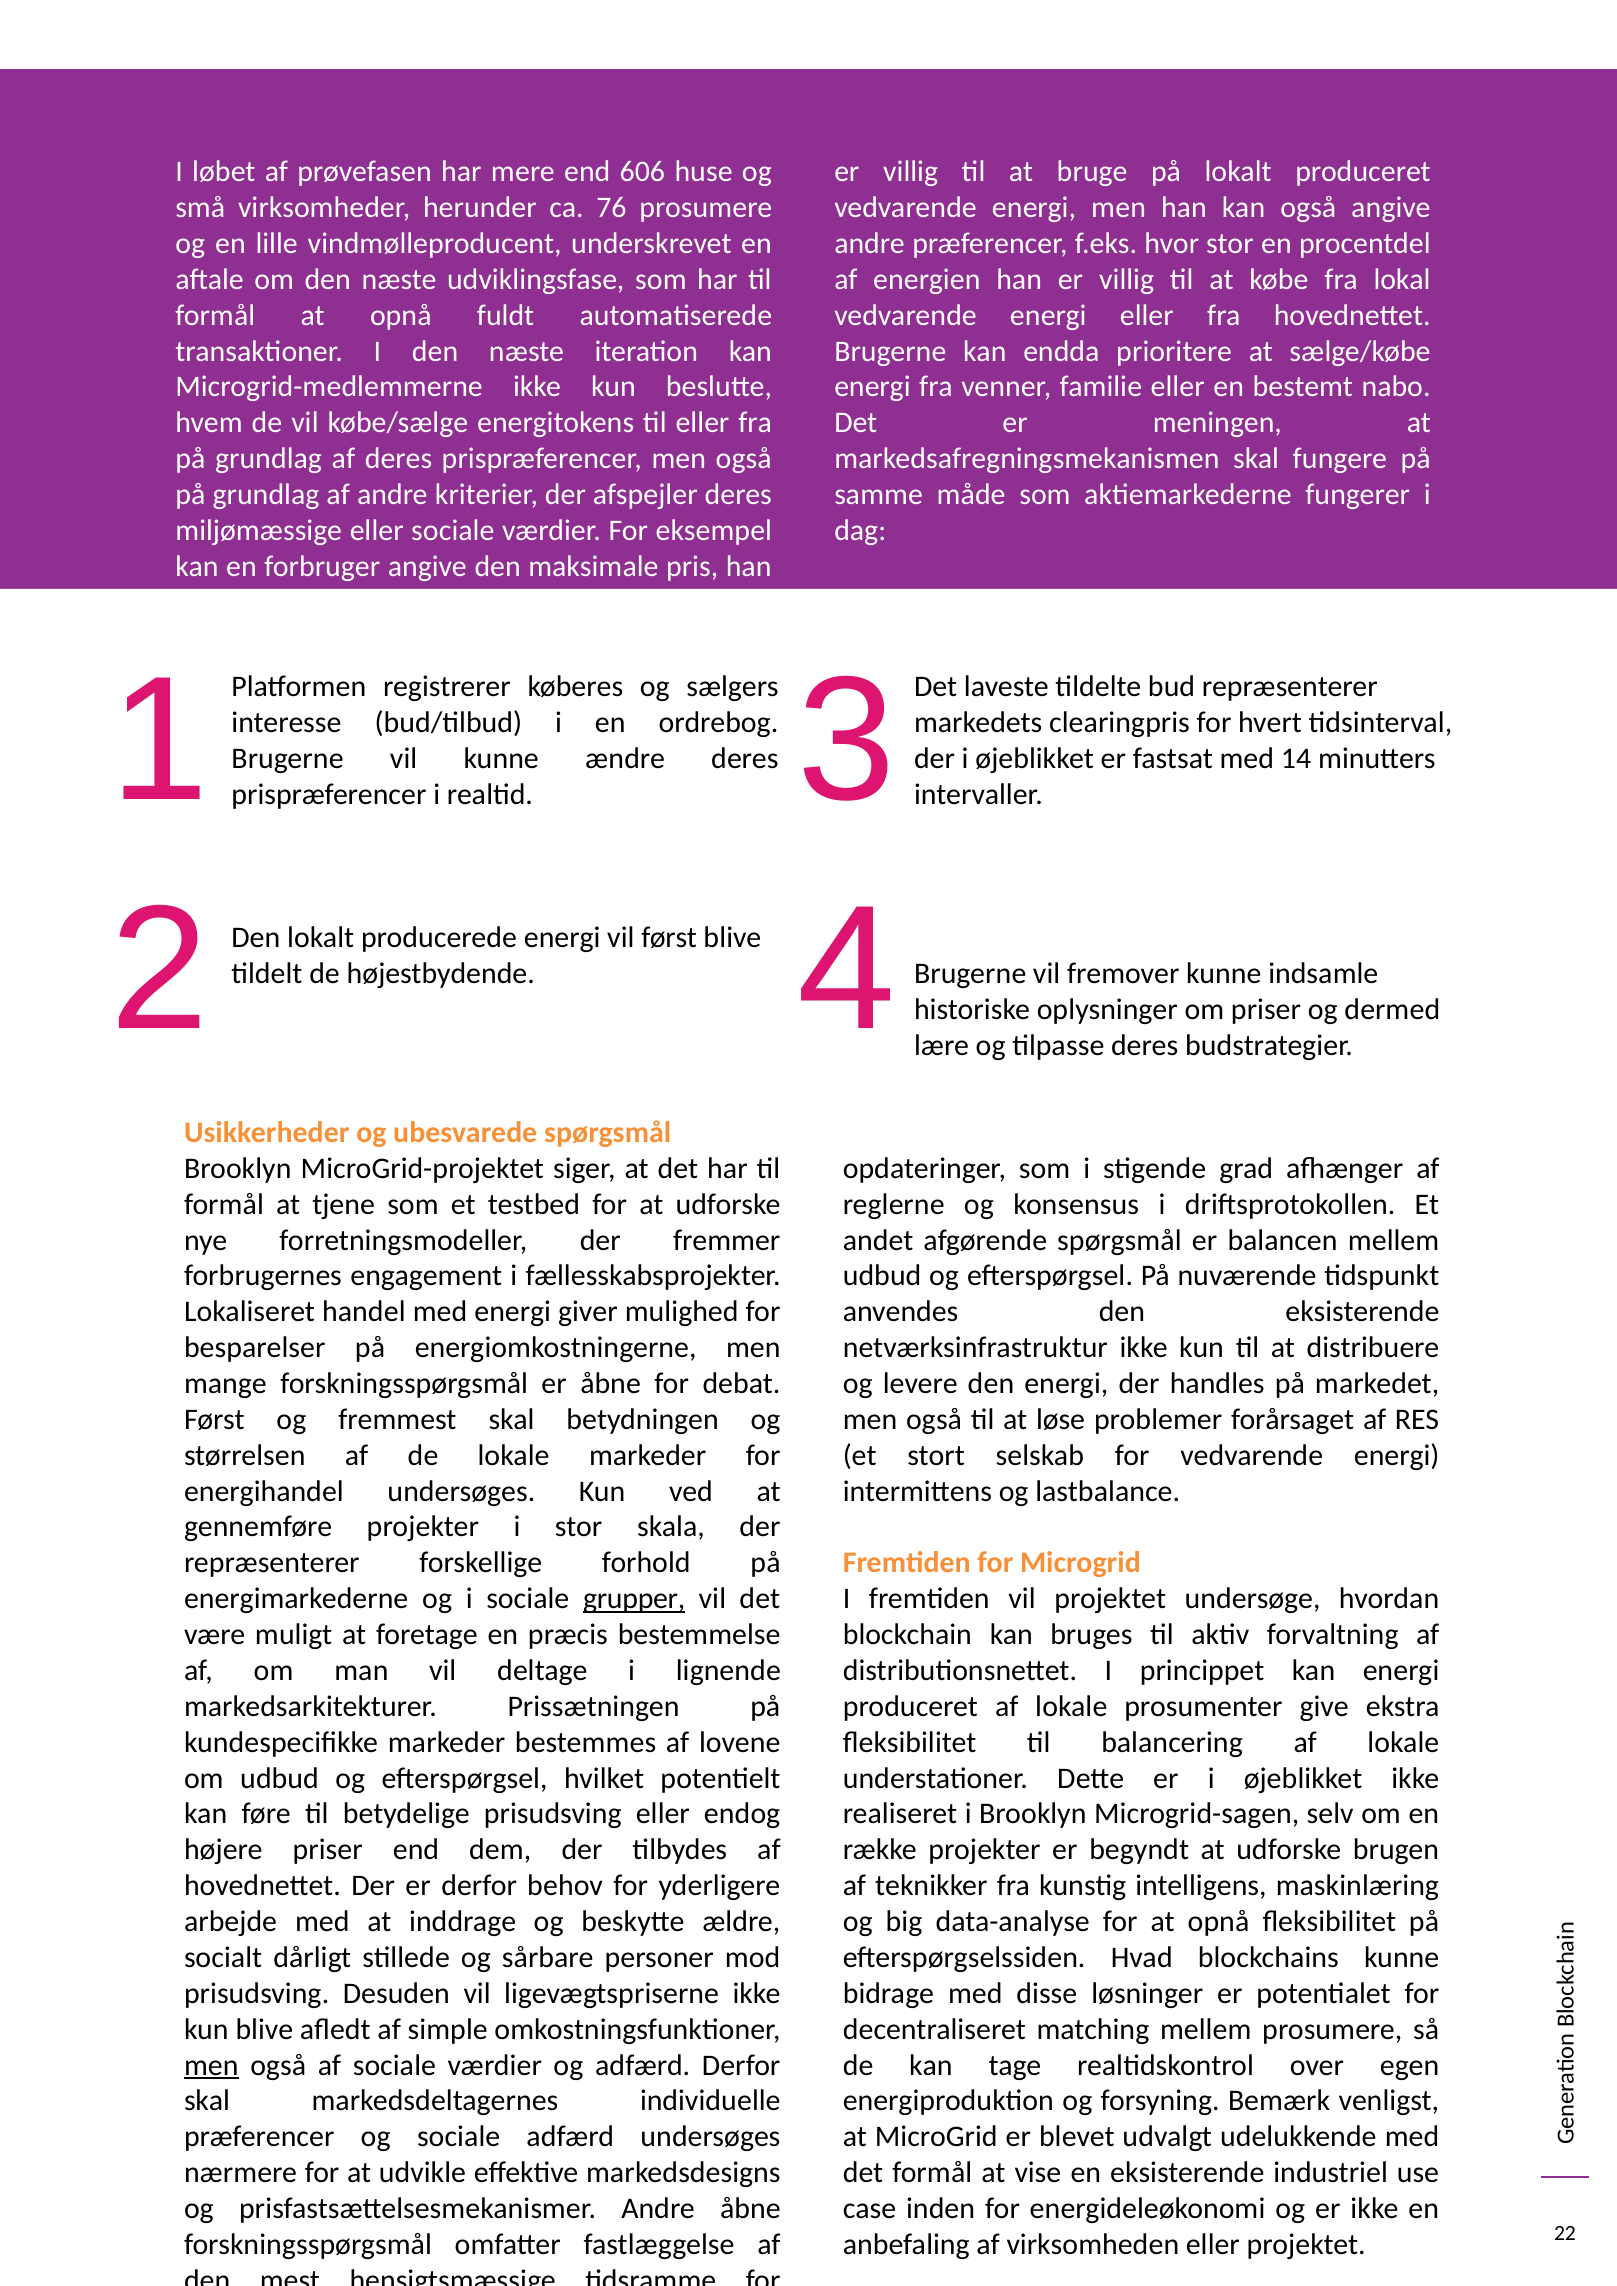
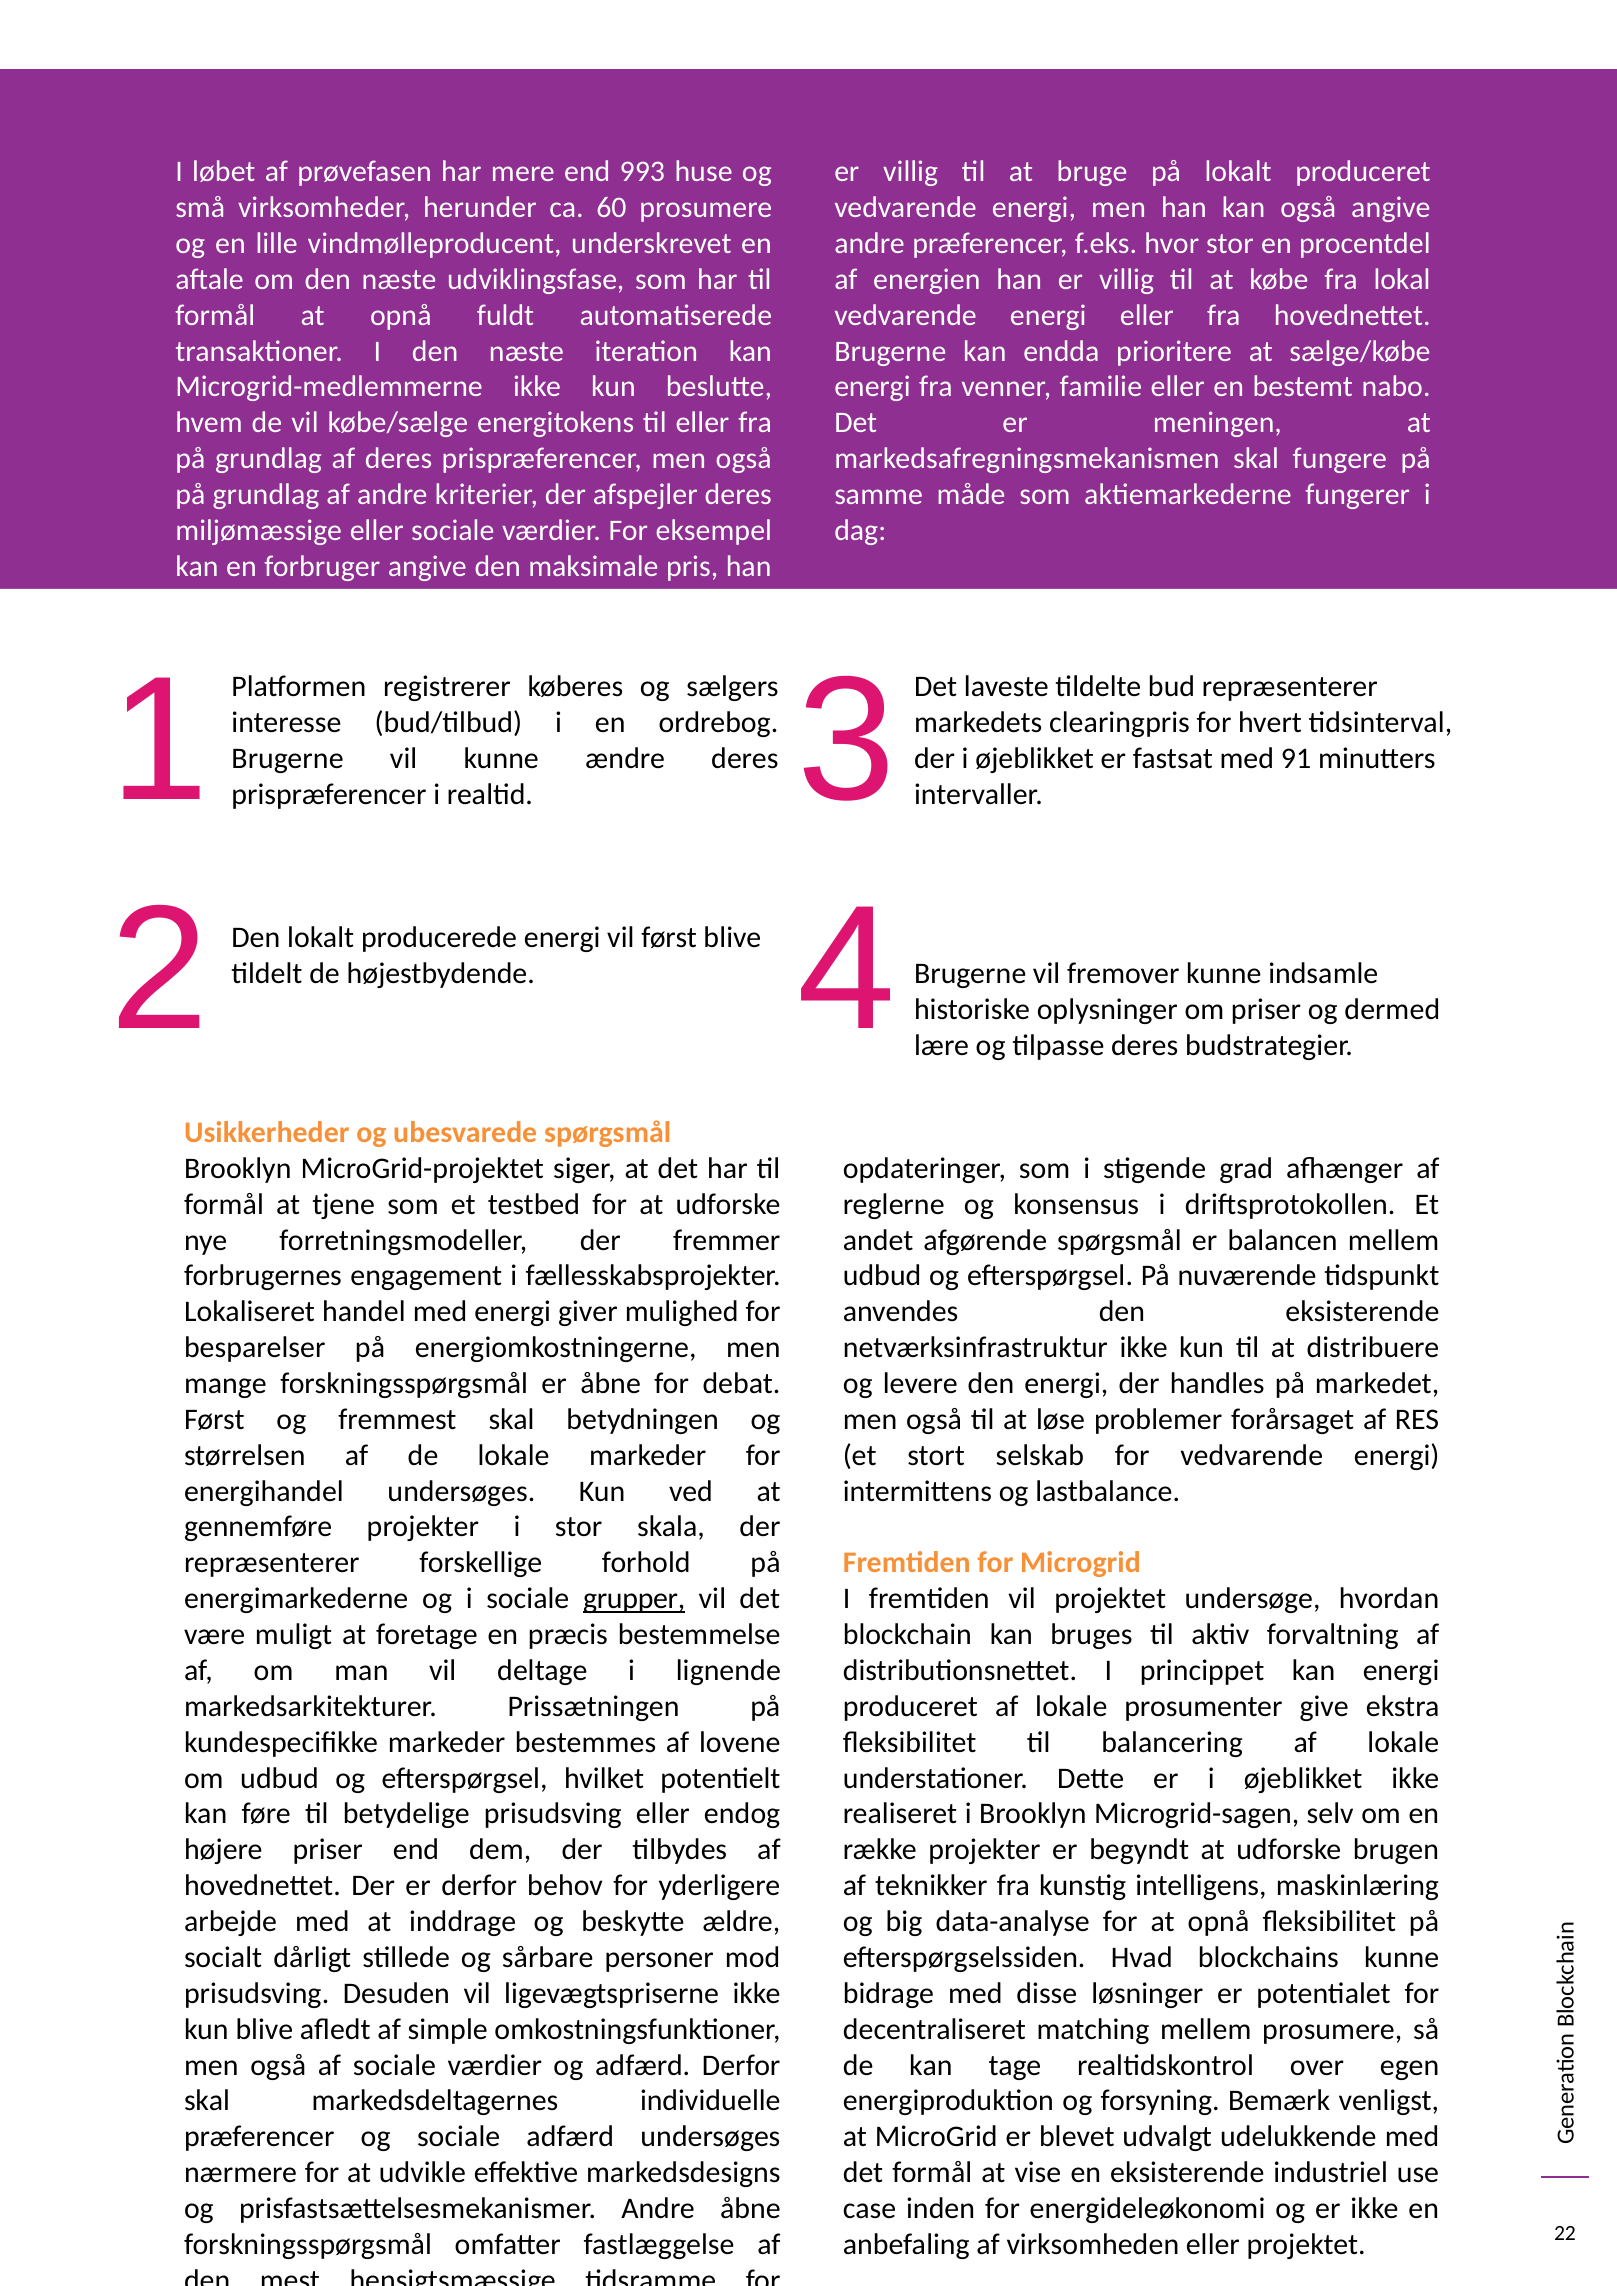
606: 606 -> 993 (642, 172)
76: 76 -> 60 (611, 208)
14: 14 -> 91 (1296, 759)
men underline: present -> none (211, 2066)
